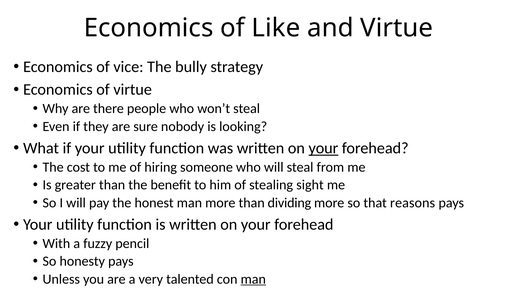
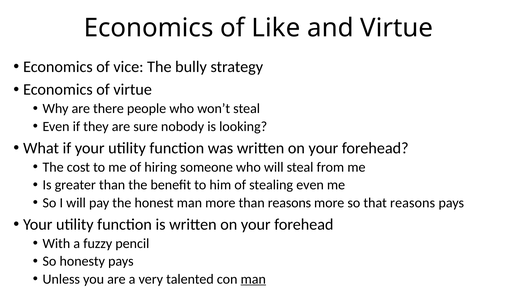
your underline: present -> none (323, 148)
stealing sight: sight -> even (310, 185)
than dividing: dividing -> reasons (289, 203)
